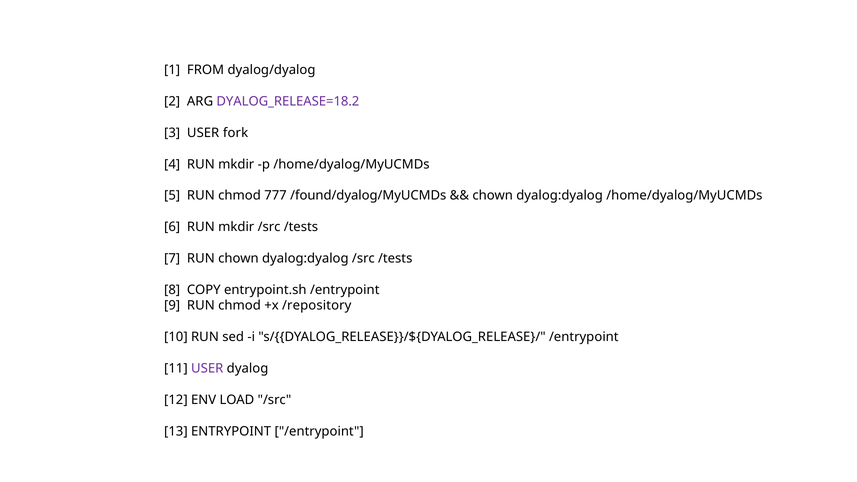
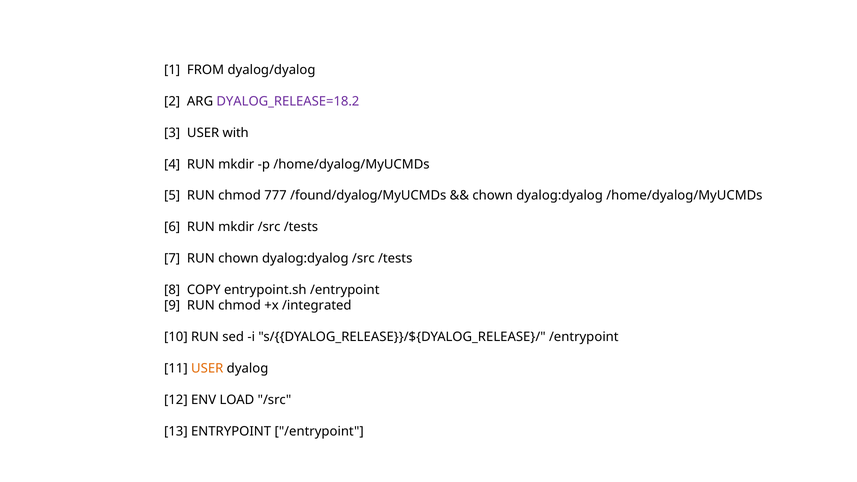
fork: fork -> with (236, 133)
/repository: /repository -> /integrated (317, 306)
USER colour: purple -> orange (207, 369)
